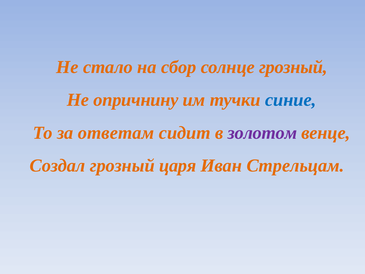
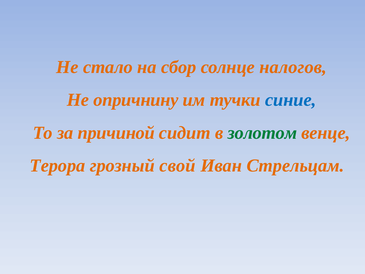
солнце грозный: грозный -> налогов (293, 67)
ответам: ответам -> причиной (116, 133)
золотом colour: purple -> green (262, 133)
Создал: Создал -> Терора (57, 166)
царя: царя -> свой (178, 166)
